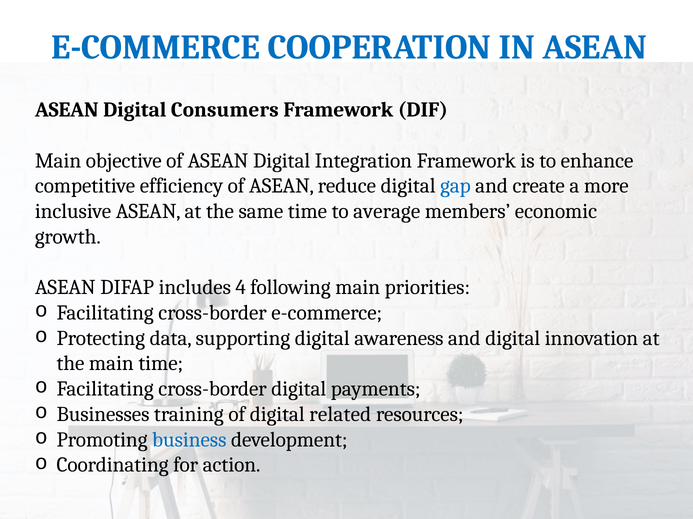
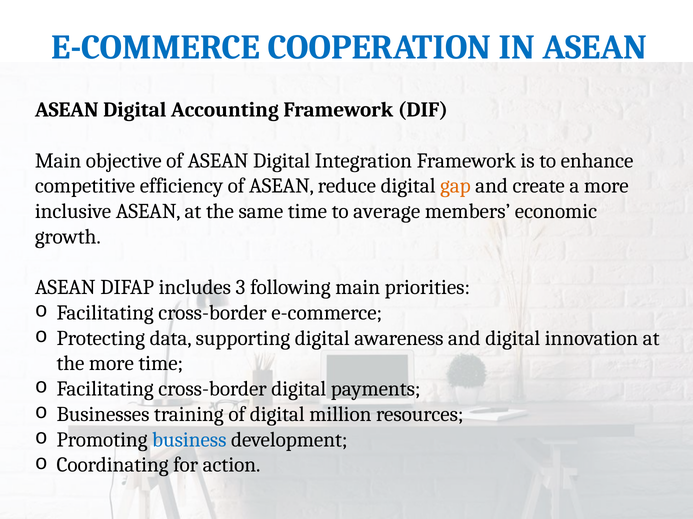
Consumers: Consumers -> Accounting (225, 110)
gap colour: blue -> orange (455, 186)
4: 4 -> 3 (240, 288)
the main: main -> more (111, 364)
related: related -> million (340, 415)
